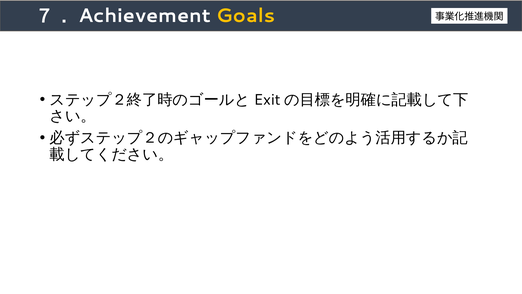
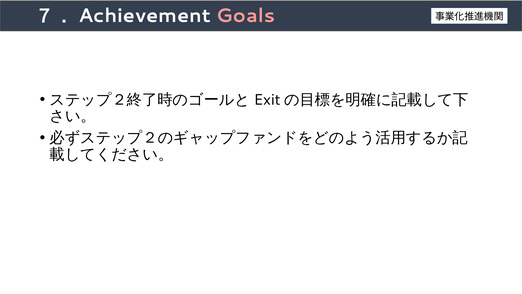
Goals colour: yellow -> pink (246, 16)
